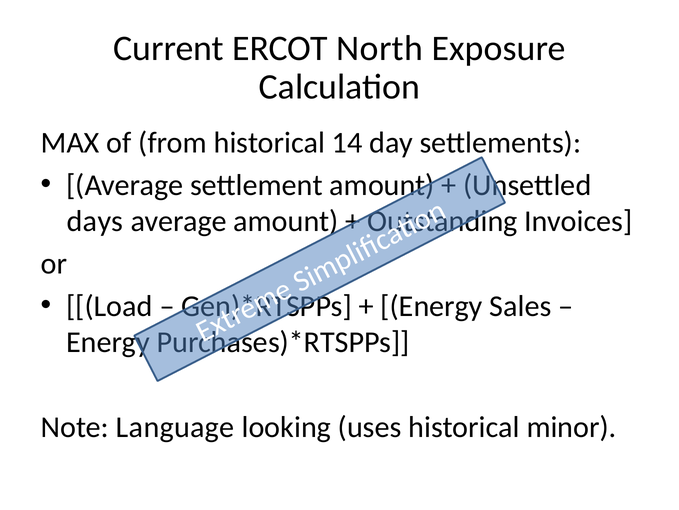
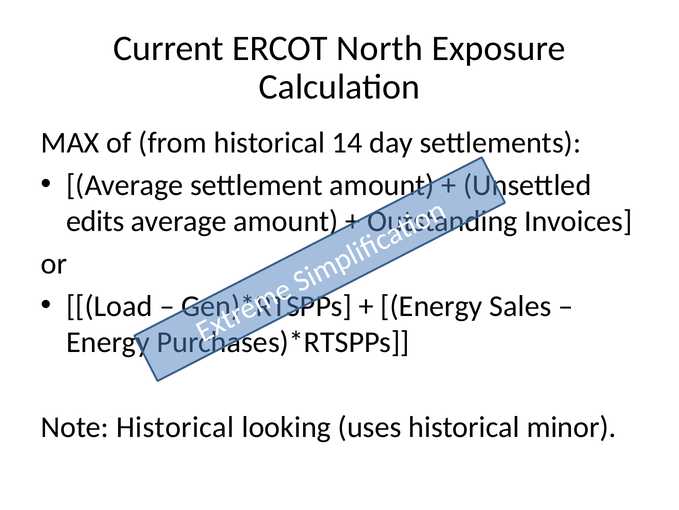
days: days -> edits (95, 221)
Note Language: Language -> Historical (175, 426)
